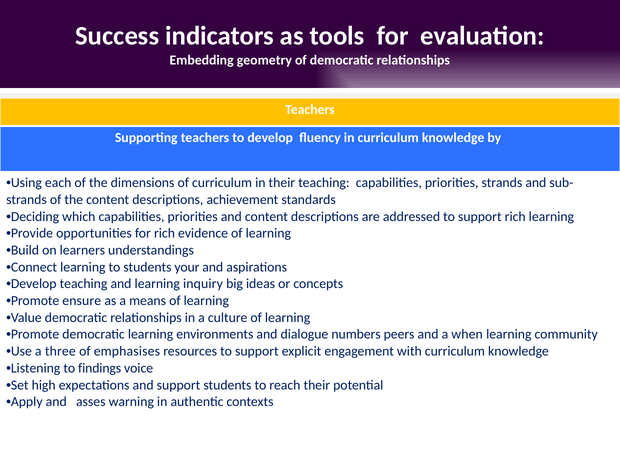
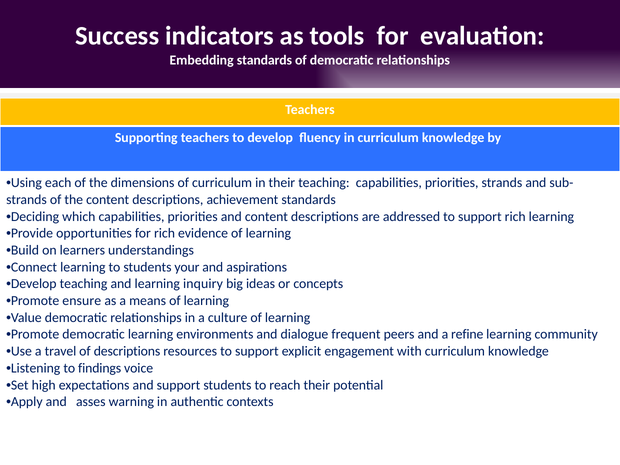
Embedding geometry: geometry -> standards (264, 60)
numbers: numbers -> frequent (356, 334)
when: when -> refine (467, 334)
three: three -> travel (60, 351)
of emphasises: emphasises -> descriptions (127, 351)
